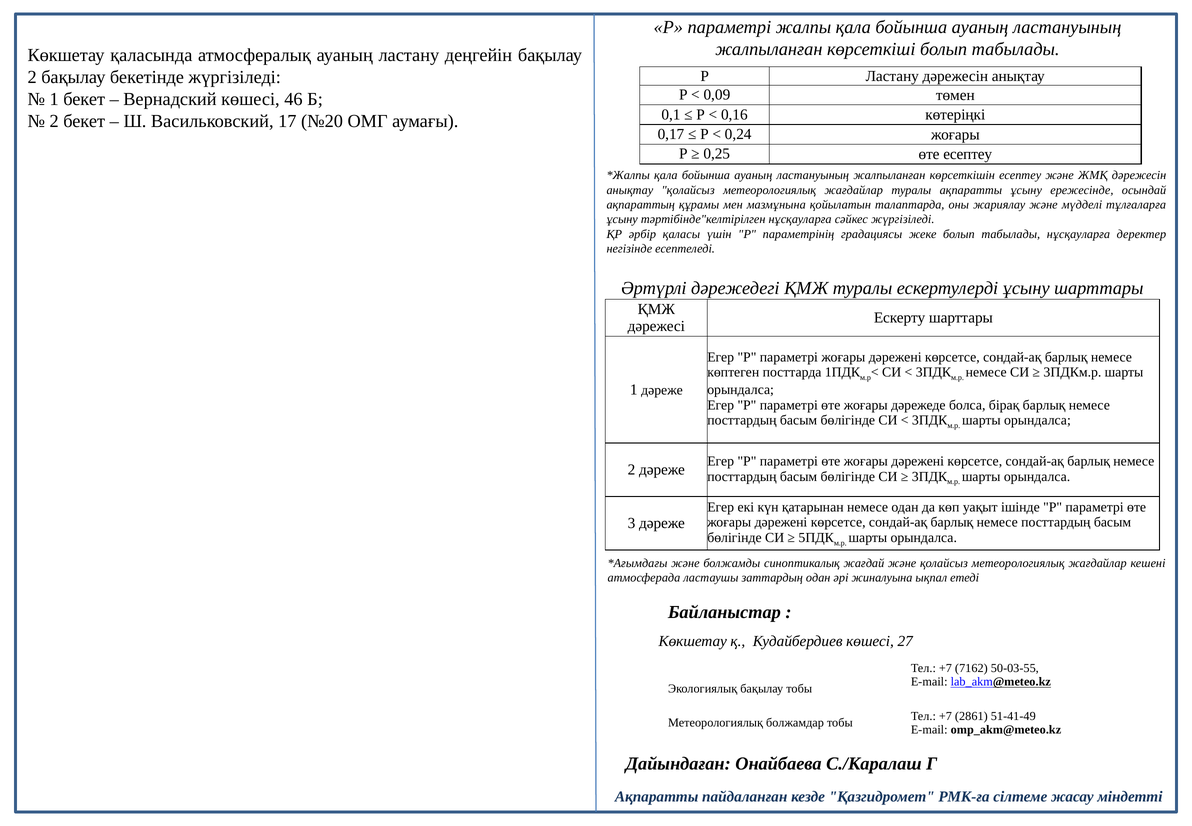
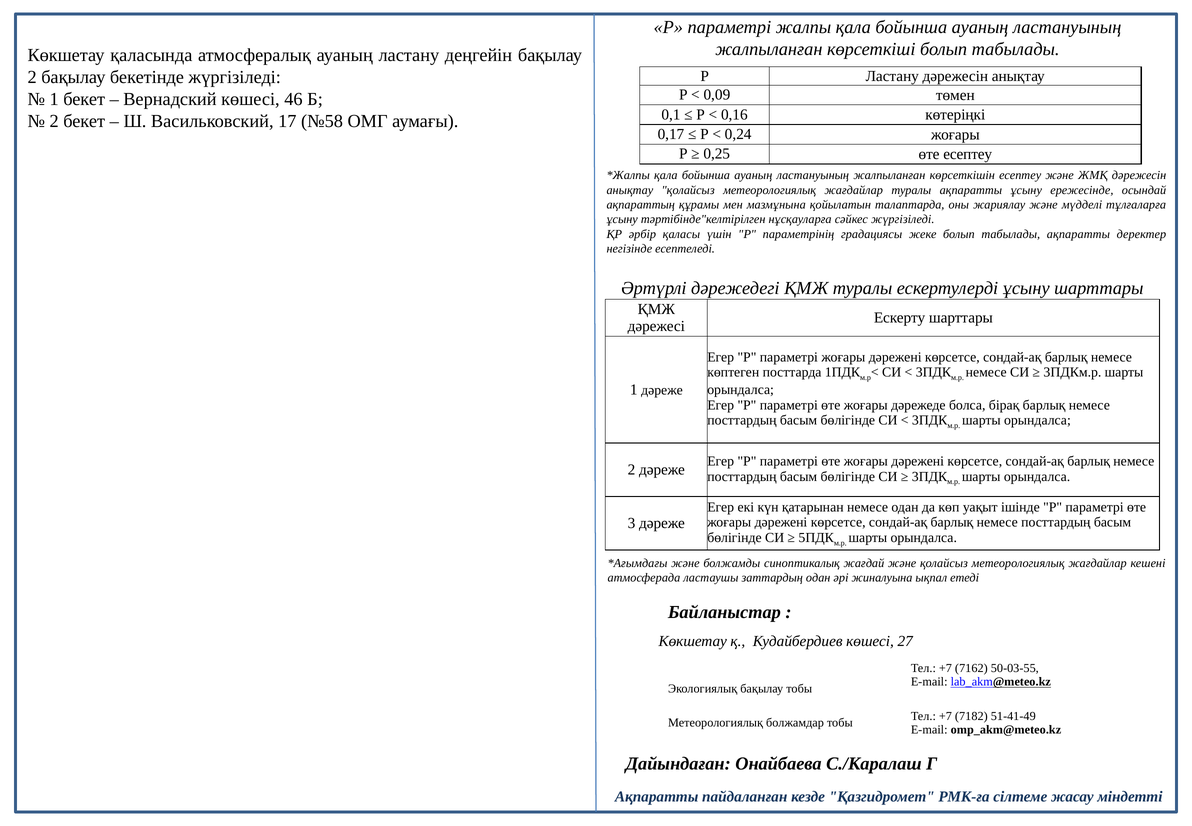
№20: №20 -> №58 (322, 121)
табылады нұсқауларға: нұсқауларға -> ақпаратты (1078, 234)
2861: 2861 -> 7182 (971, 715)
